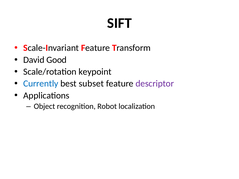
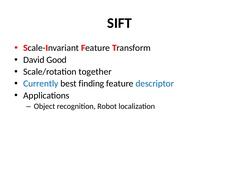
keypoint: keypoint -> together (95, 72)
subset: subset -> finding (91, 84)
descriptor colour: purple -> blue (155, 84)
